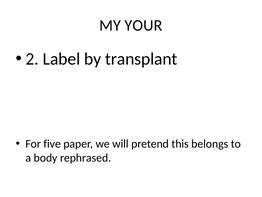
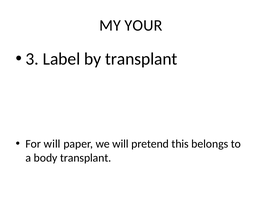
2: 2 -> 3 (32, 59)
For five: five -> will (52, 143)
body rephrased: rephrased -> transplant (86, 157)
